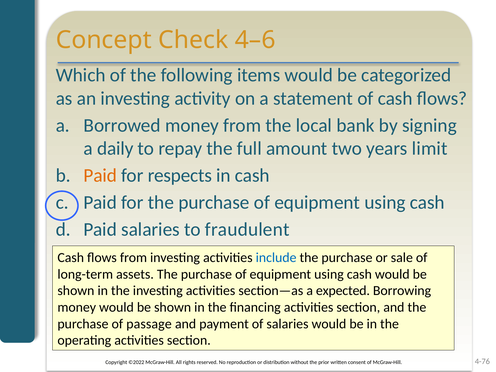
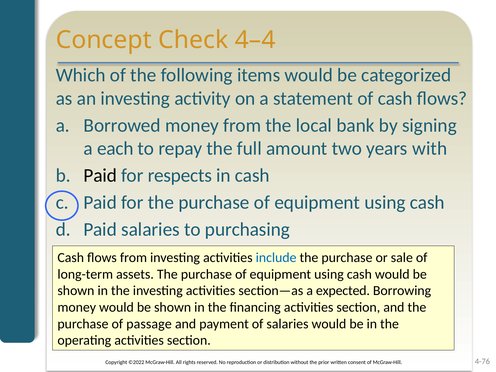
4–6: 4–6 -> 4–4 (255, 40)
daily: daily -> each (115, 149)
limit: limit -> with (430, 149)
Paid colour: orange -> black (100, 176)
fraudulent: fraudulent -> purchasing (247, 230)
